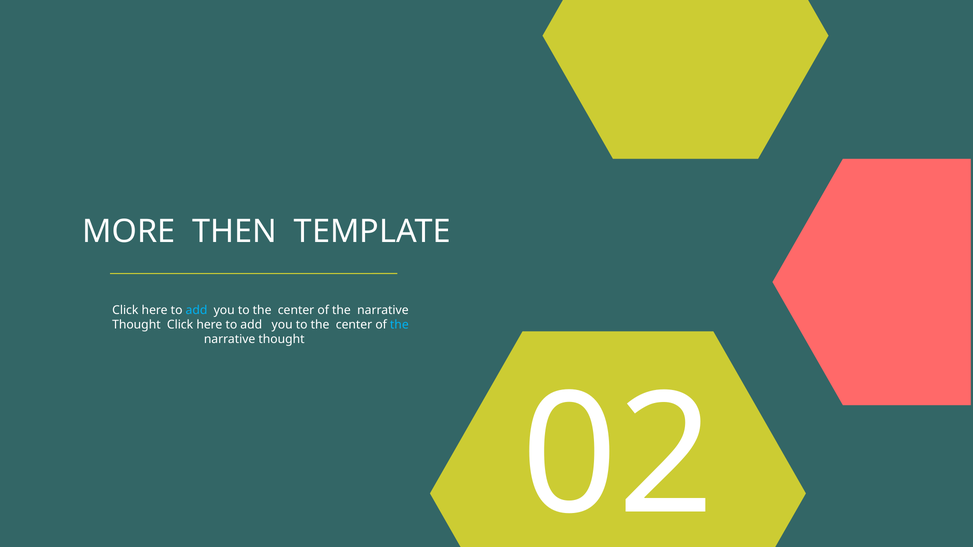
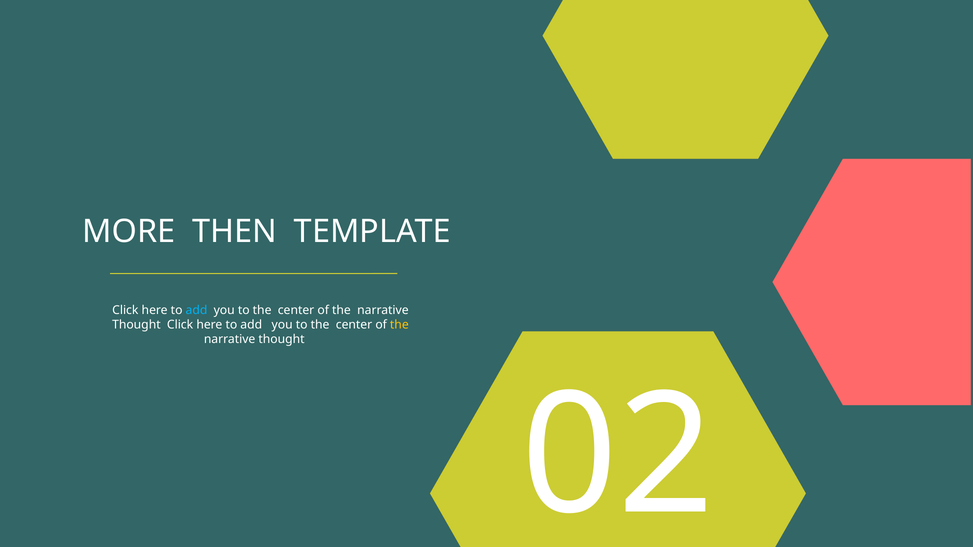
the colour: light blue -> yellow (399, 325)
